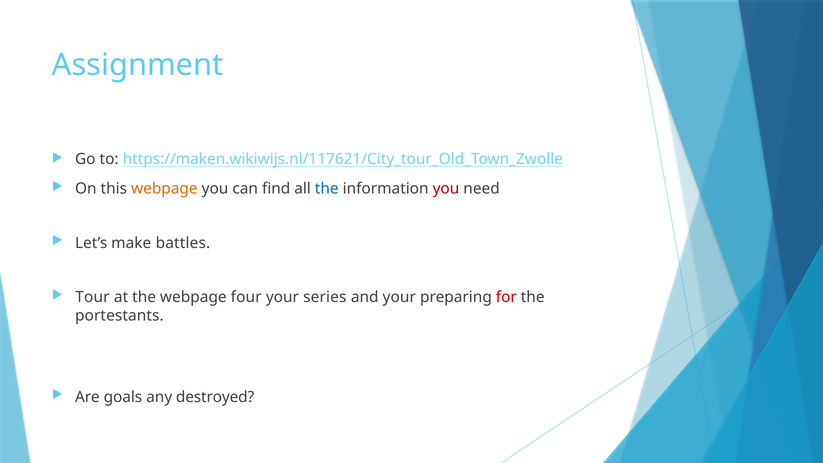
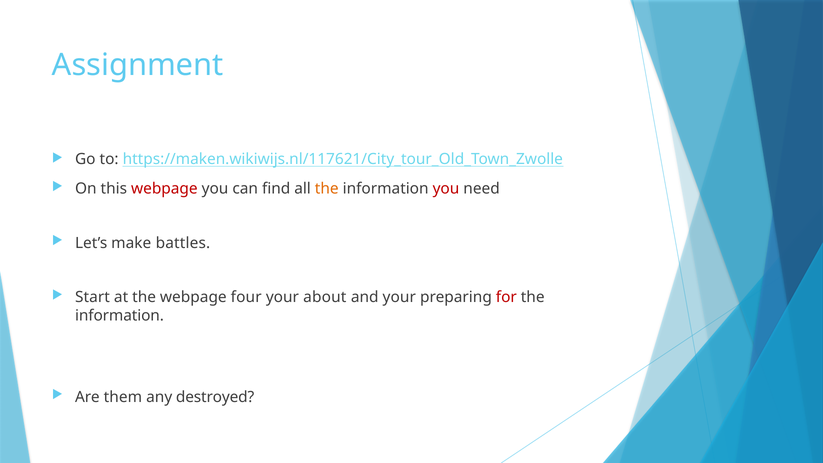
webpage colour: orange -> red (164, 189)
the colour: blue -> orange (327, 189)
Tour: Tour -> Start (92, 297)
series: series -> about (325, 297)
portestants: portestants -> information (119, 316)
goals: goals -> them (123, 397)
